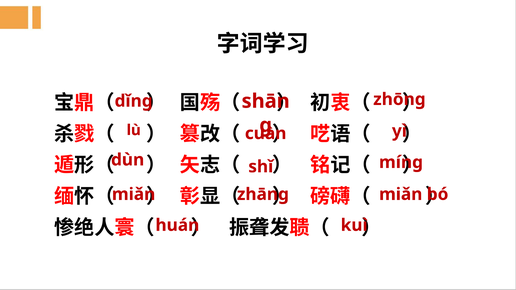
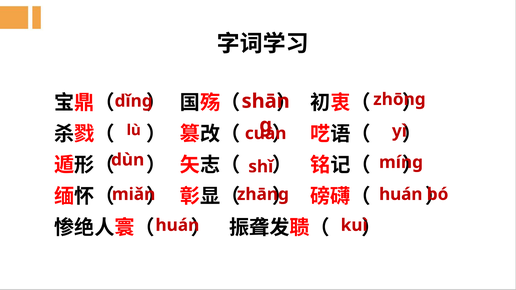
miǎn: miǎn -> huán (401, 194)
